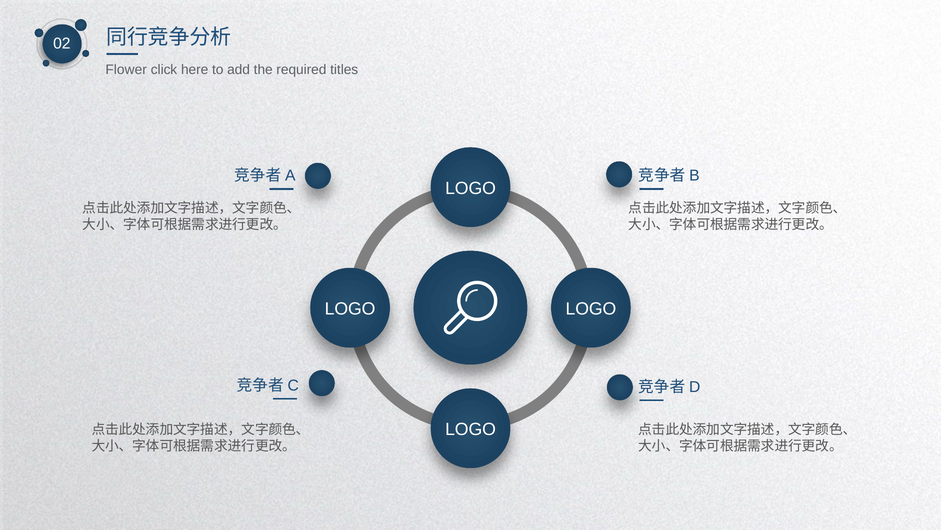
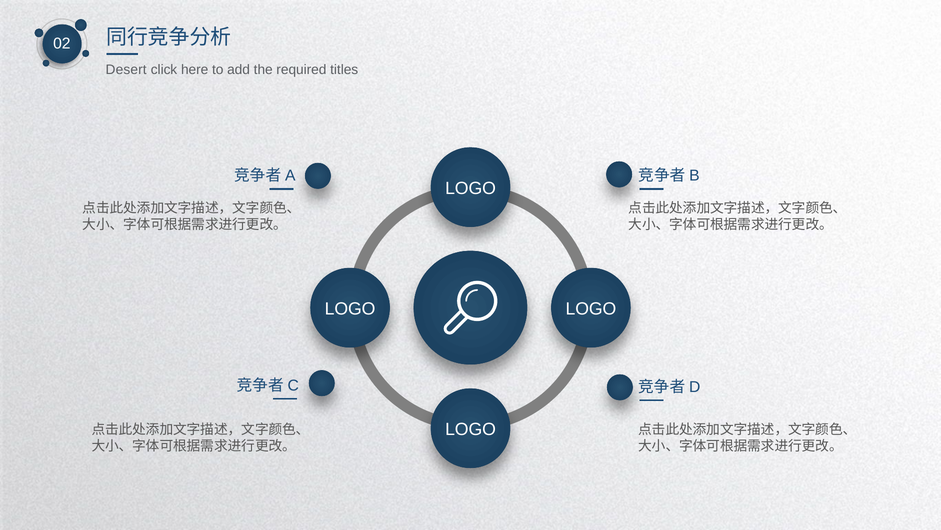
Flower: Flower -> Desert (126, 69)
